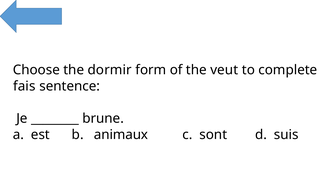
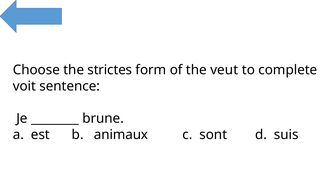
dormir: dormir -> strictes (110, 70)
fais: fais -> voit (24, 86)
